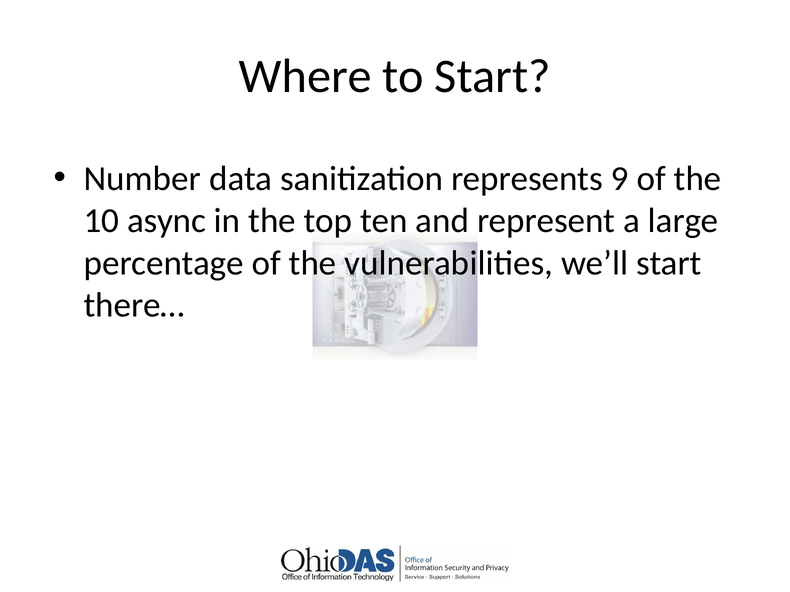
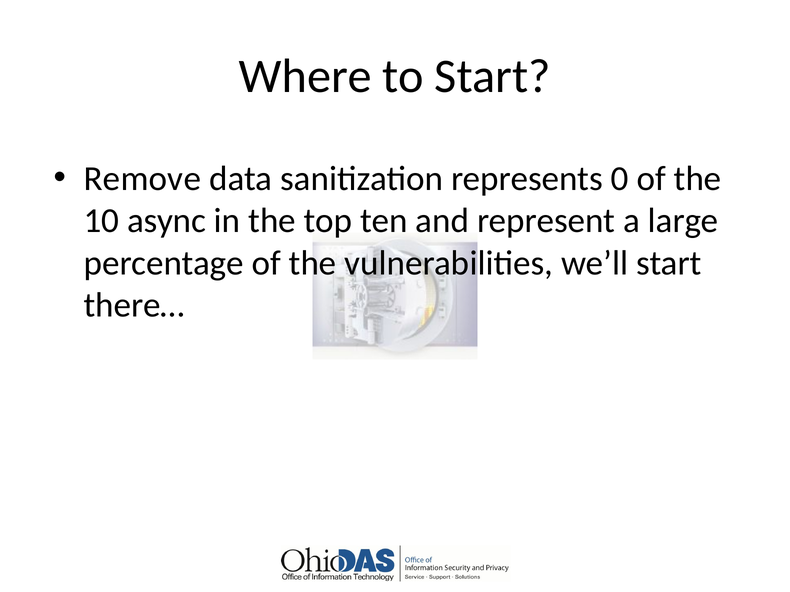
Number: Number -> Remove (142, 179)
9: 9 -> 0 (620, 179)
